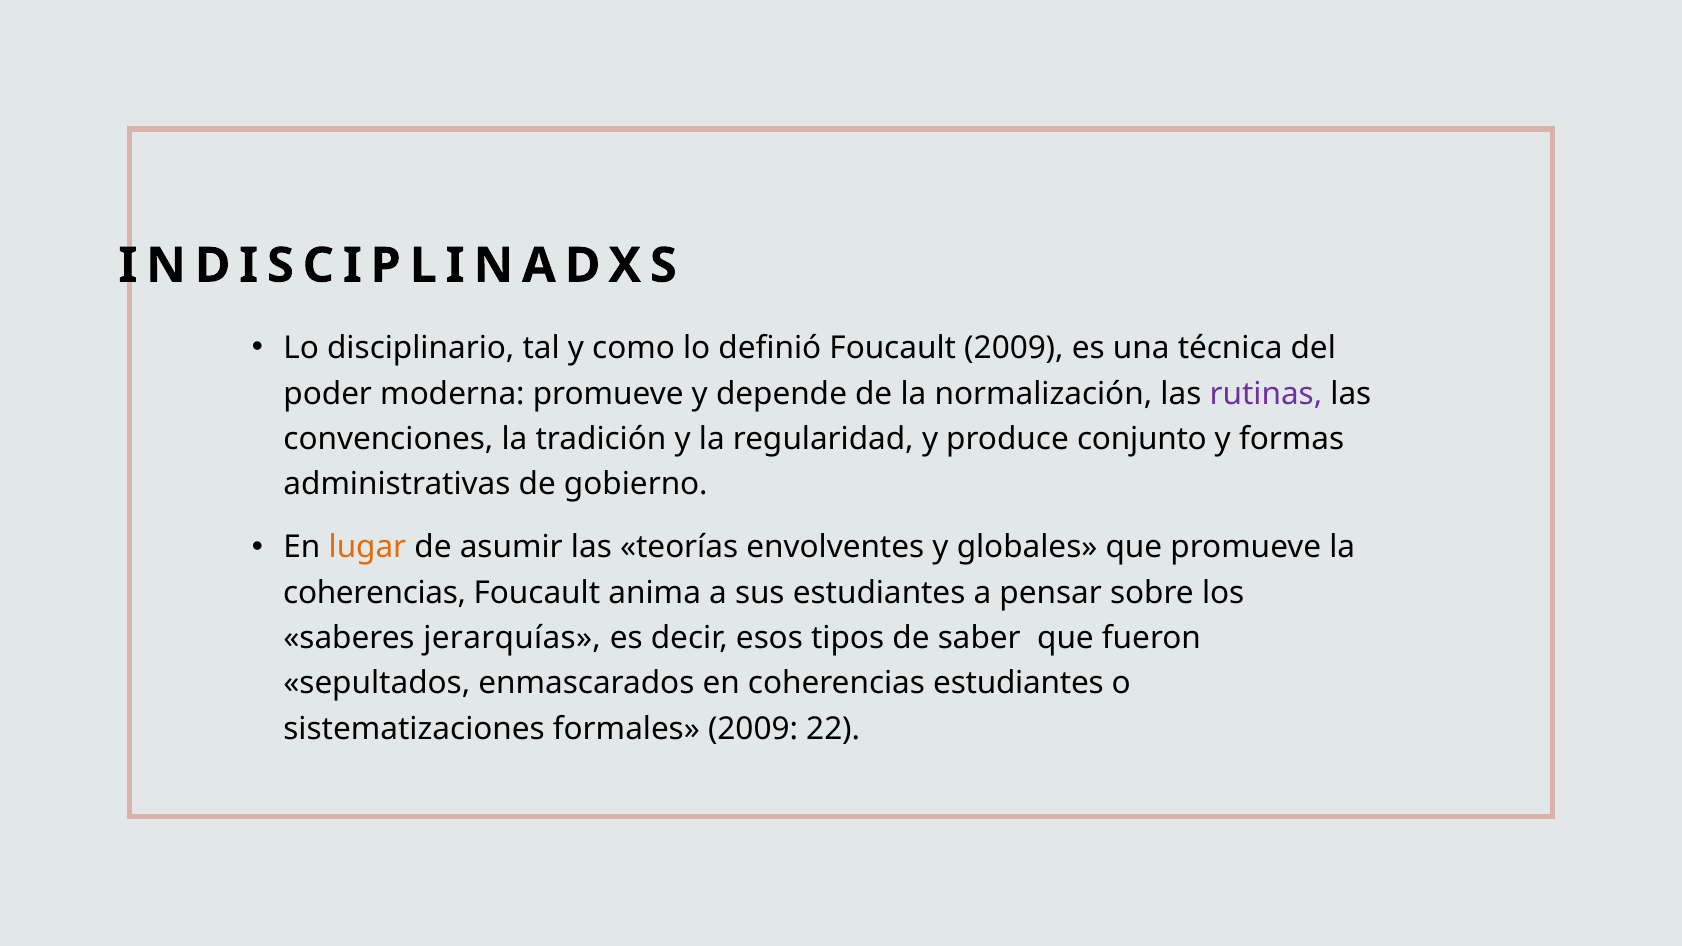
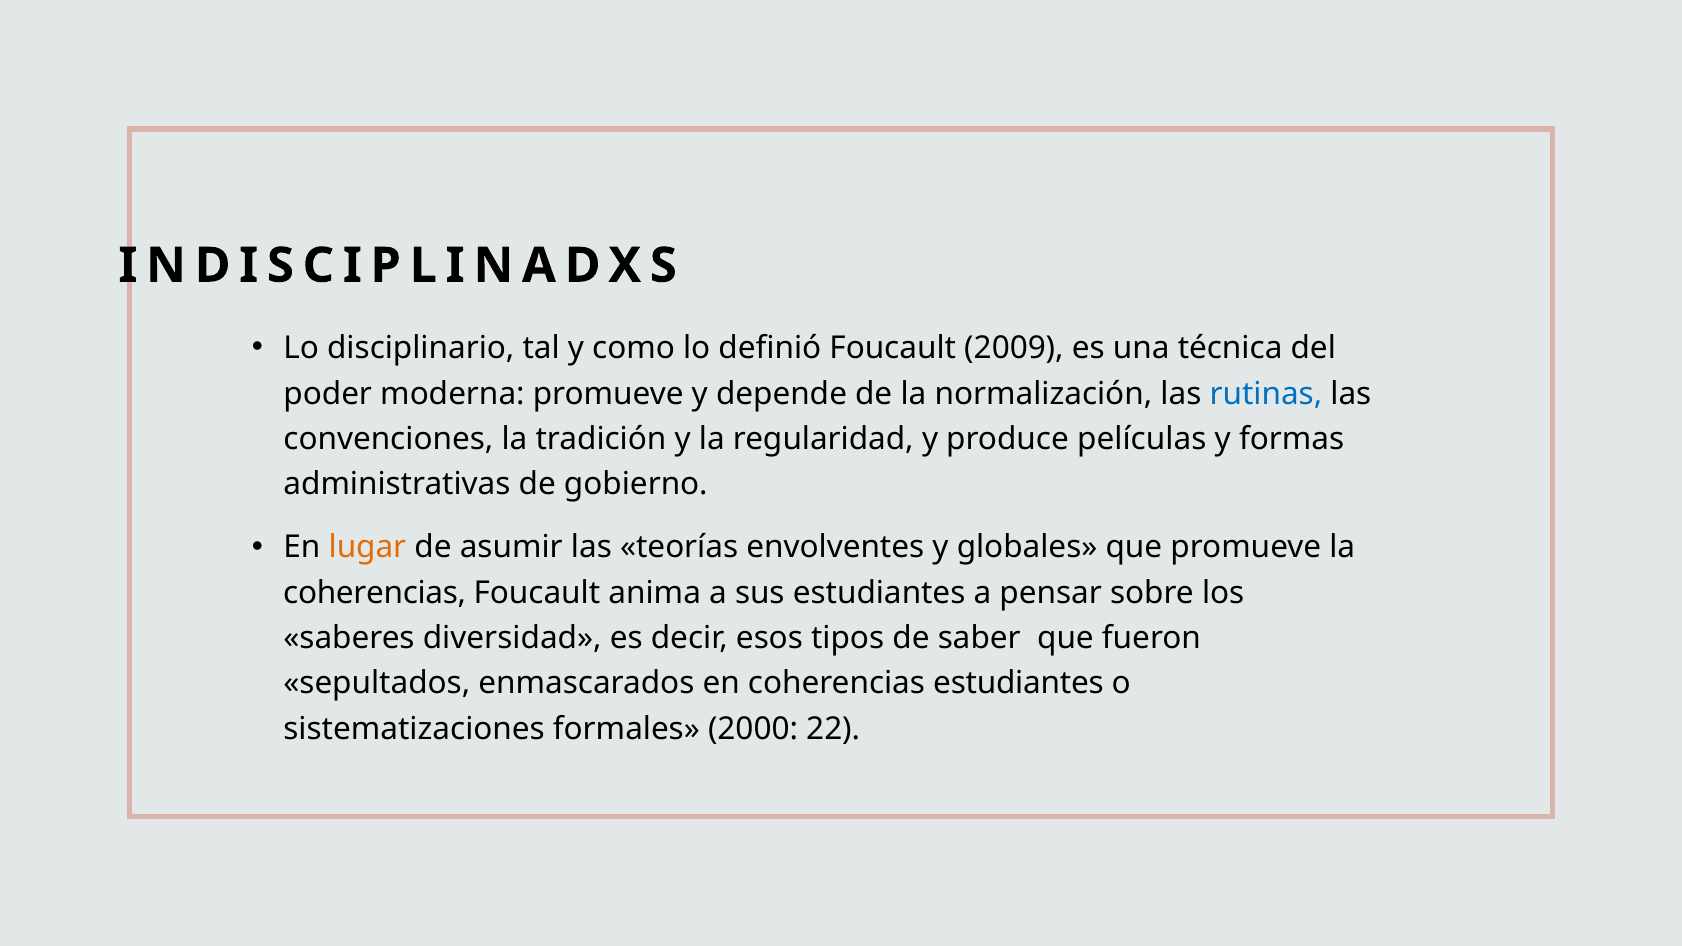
rutinas colour: purple -> blue (1266, 394)
conjunto: conjunto -> películas (1142, 439)
jerarquías: jerarquías -> diversidad (512, 638)
formales 2009: 2009 -> 2000 (753, 729)
